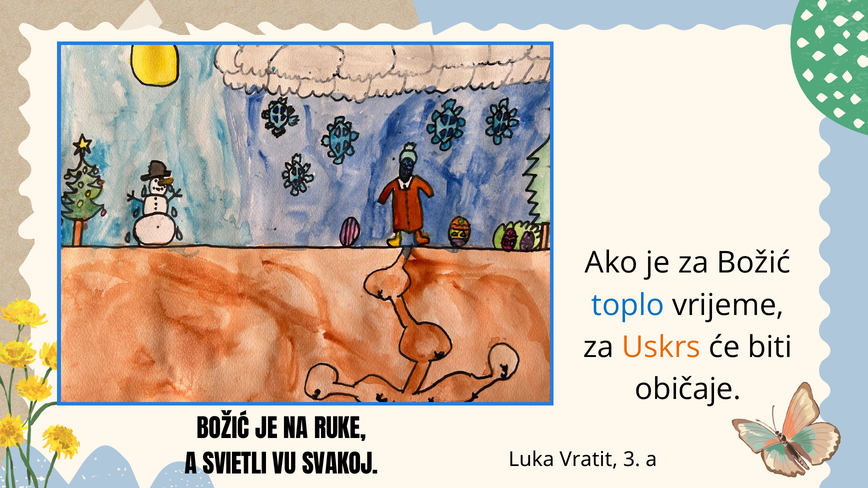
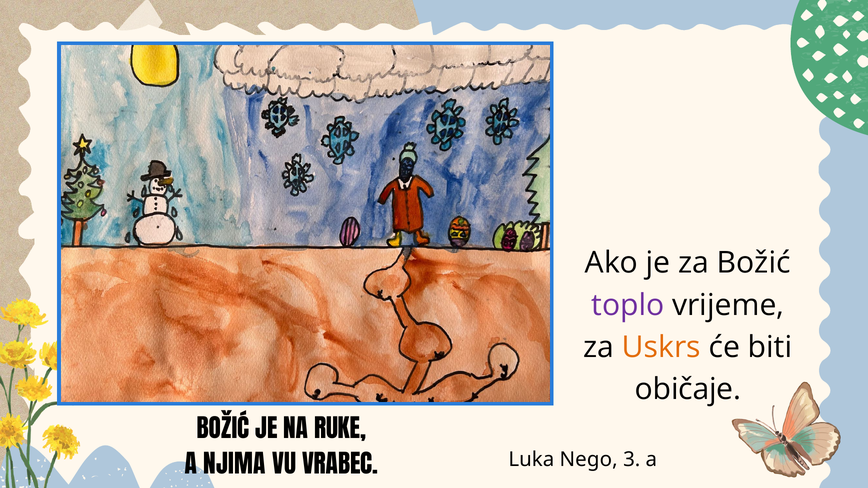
toplo colour: blue -> purple (628, 305)
SVIETLI: SVIETLI -> NJIMA (235, 466)
SVAKOJ: SVAKOJ -> VRABEC (340, 466)
Vratit: Vratit -> Nego (589, 460)
